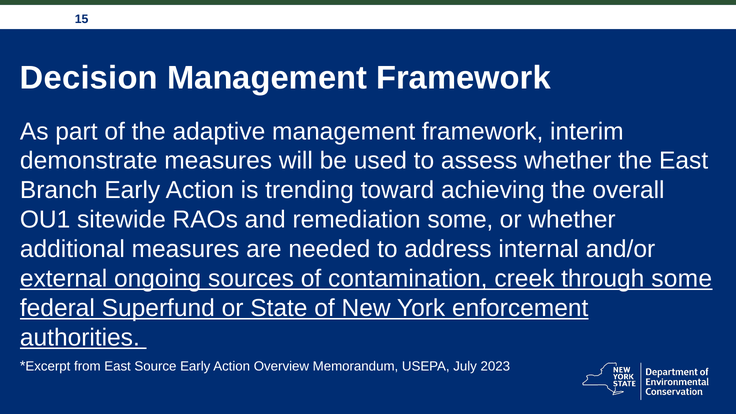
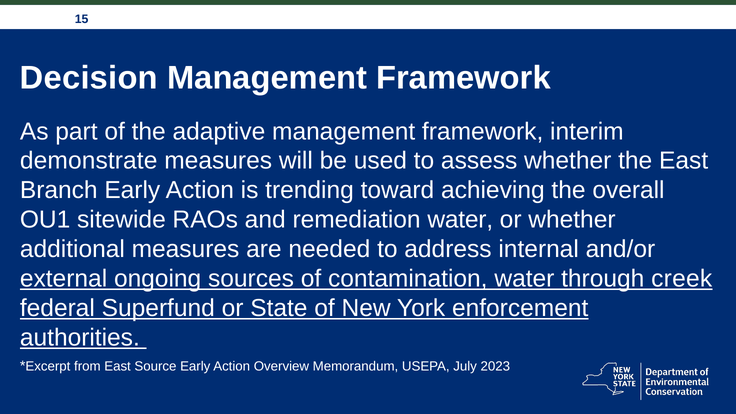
remediation some: some -> water (460, 220)
contamination creek: creek -> water (524, 279)
through some: some -> creek (682, 279)
